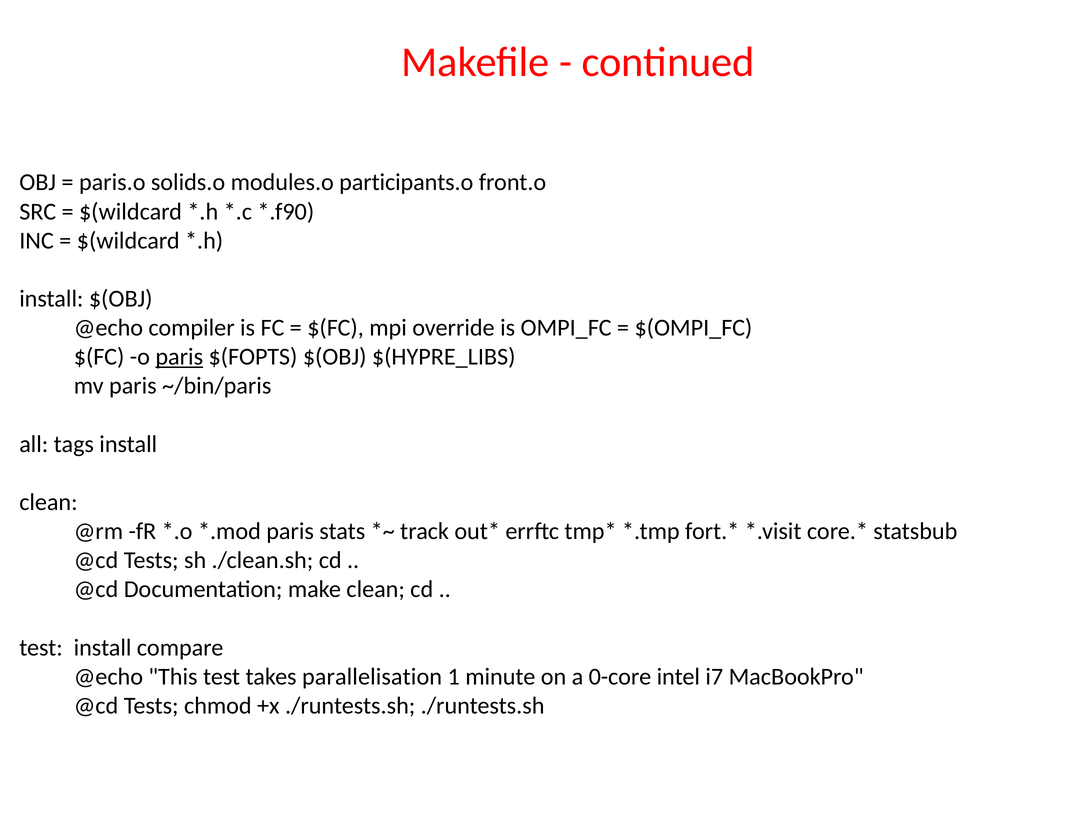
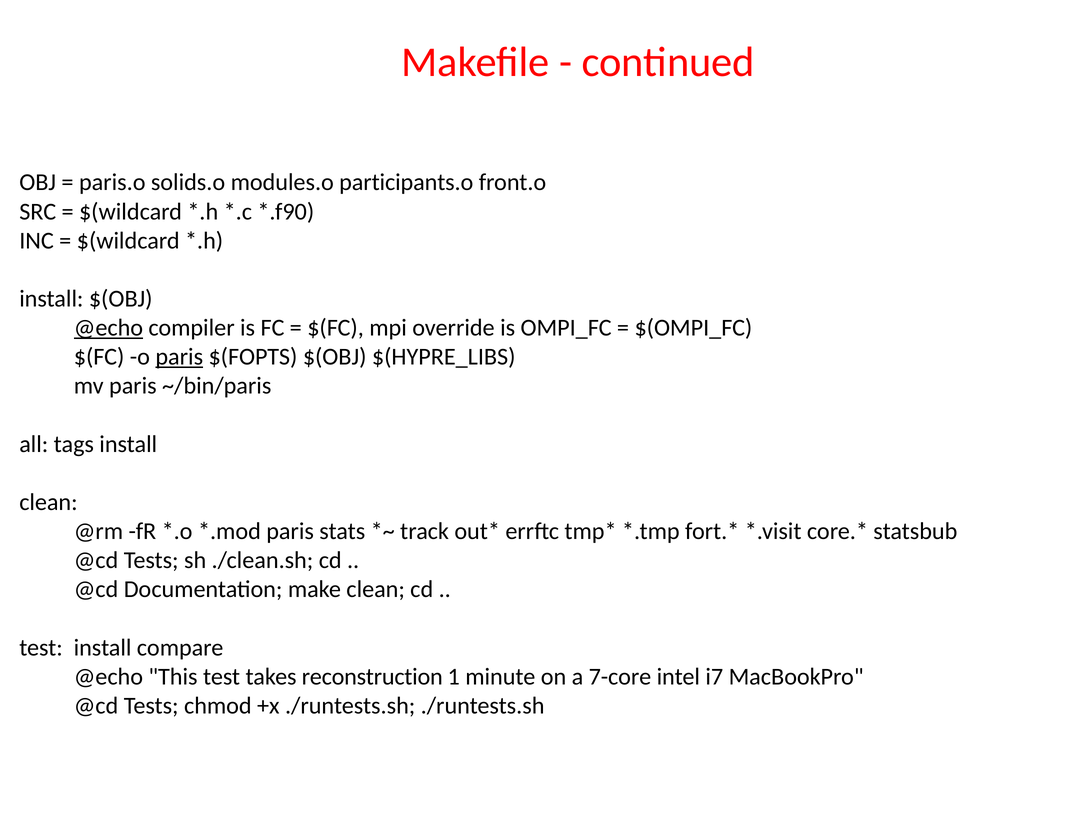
@echo underline: none -> present (108, 328)
parallelisation: parallelisation -> reconstruction (372, 677)
0-core: 0-core -> 7-core (620, 677)
